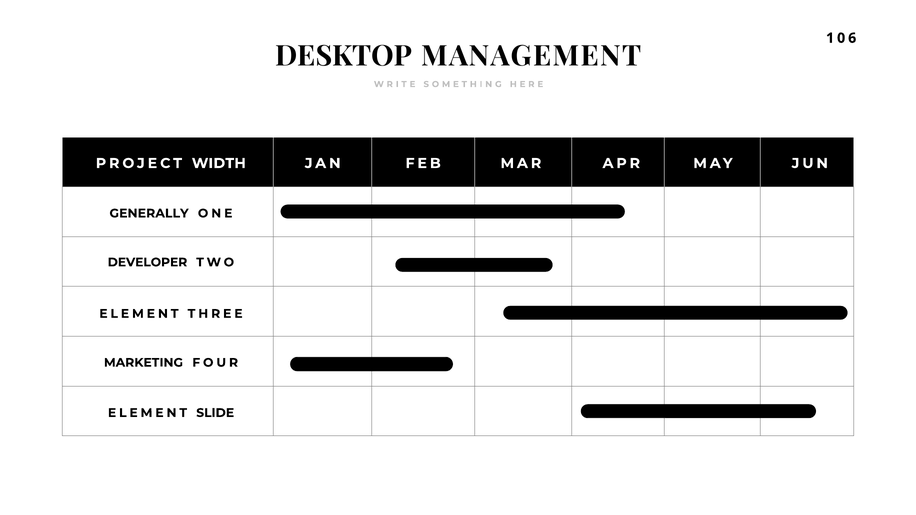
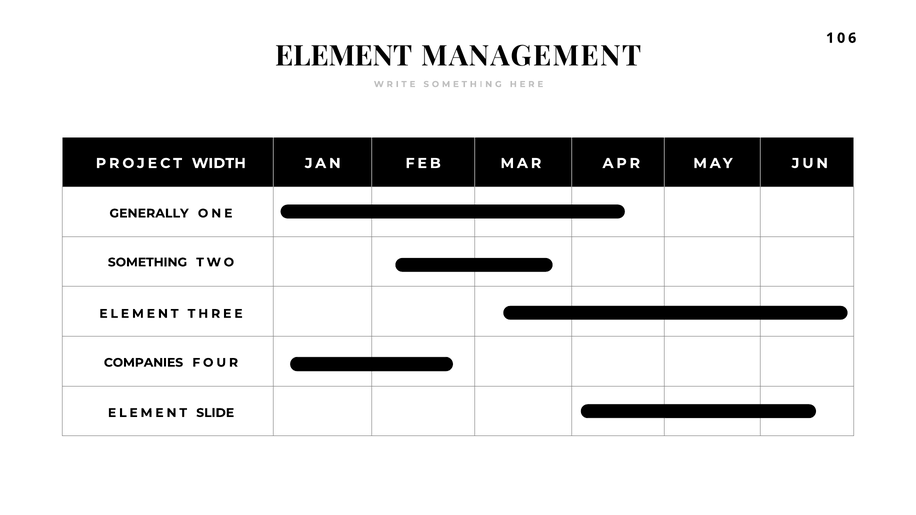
DESKTOP: DESKTOP -> ELEMENT (344, 56)
DEVELOPER: DEVELOPER -> SOMETHING (147, 262)
MARKETING: MARKETING -> COMPANIES (143, 363)
